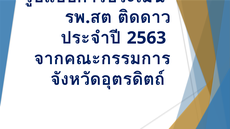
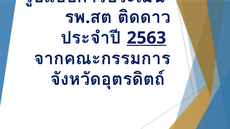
2563 underline: none -> present (146, 38)
